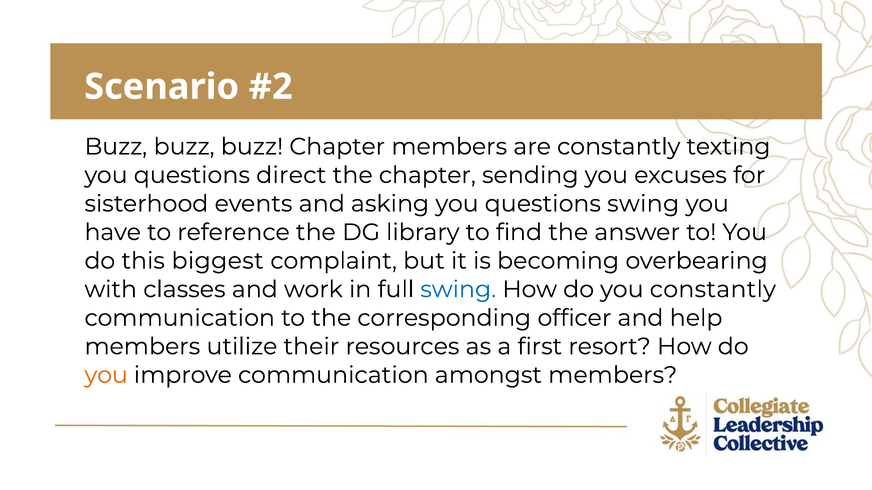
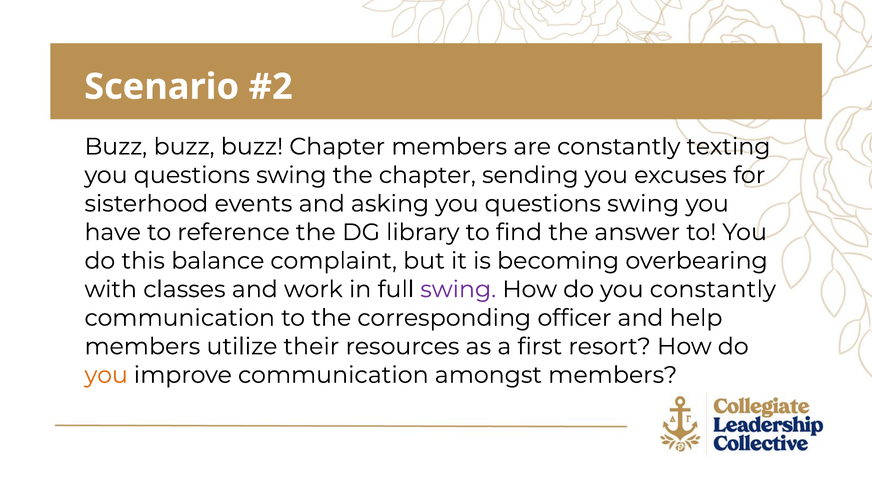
direct: direct -> swing (291, 175)
biggest: biggest -> balance (218, 261)
swing colour: blue -> purple (458, 290)
